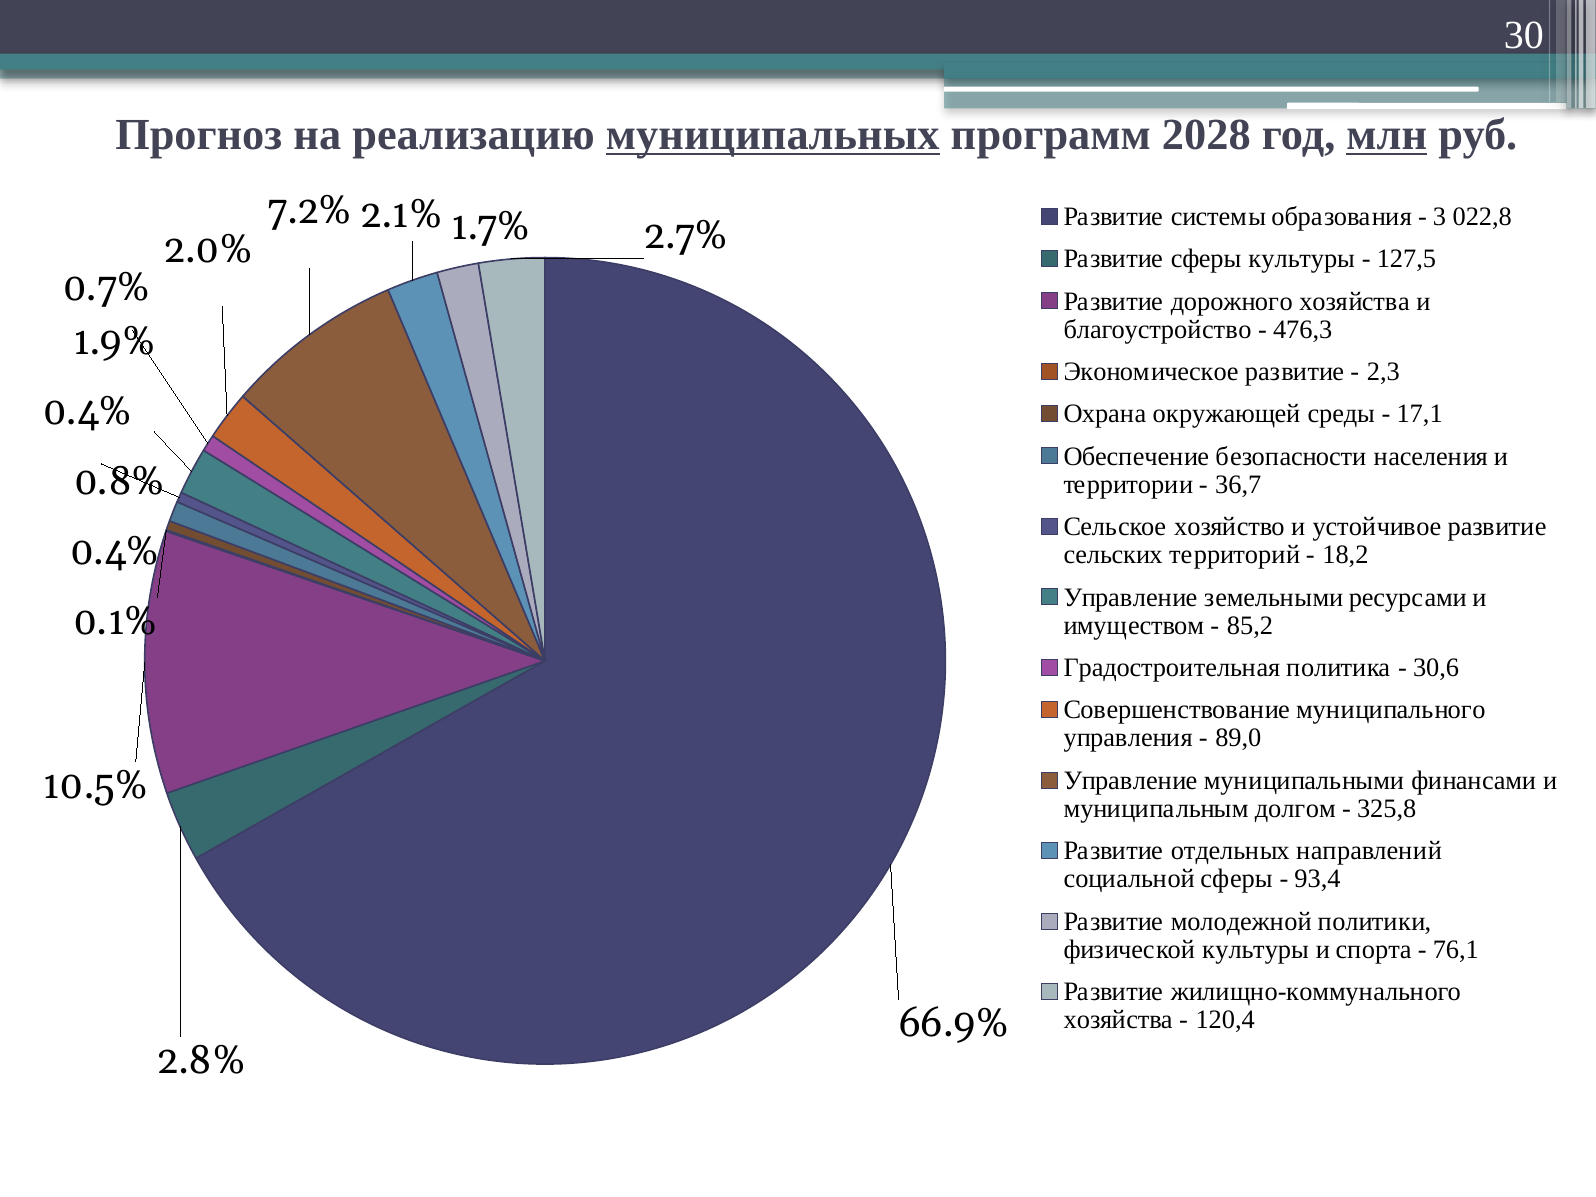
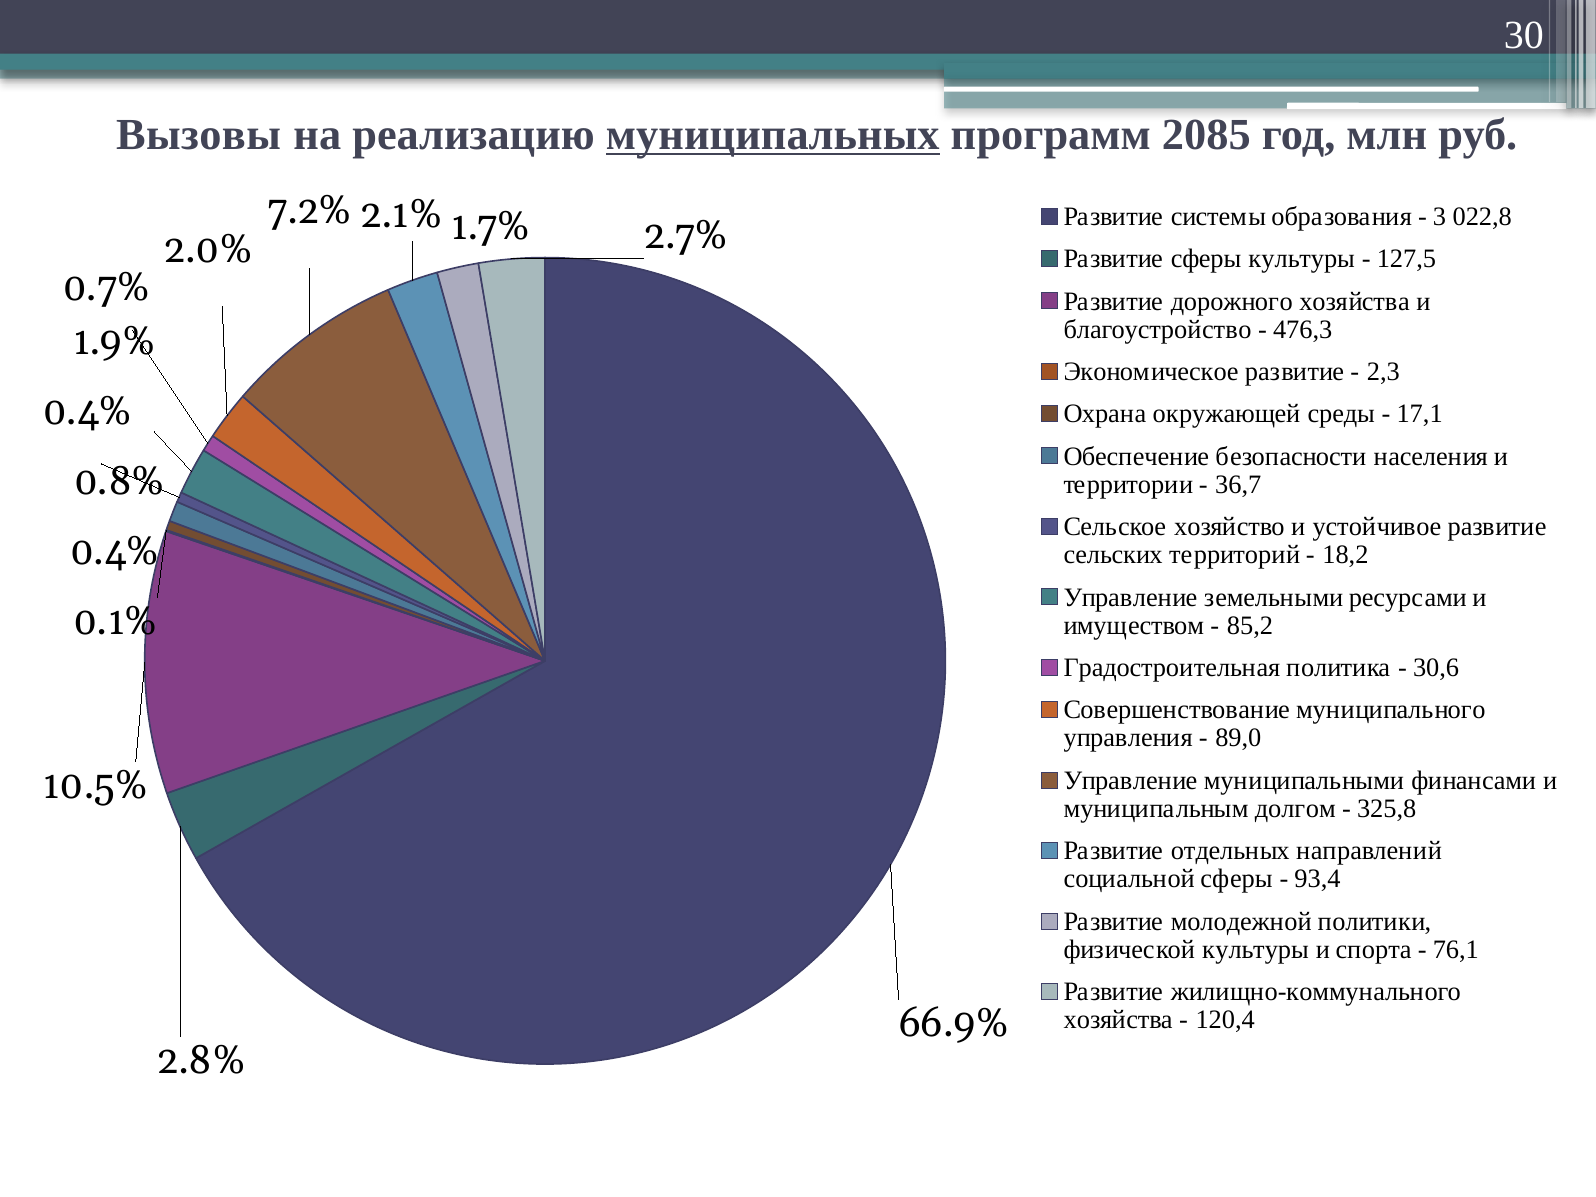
Прогноз: Прогноз -> Вызовы (199, 135)
2028: 2028 -> 2085 (1206, 135)
млн underline: present -> none (1387, 135)
